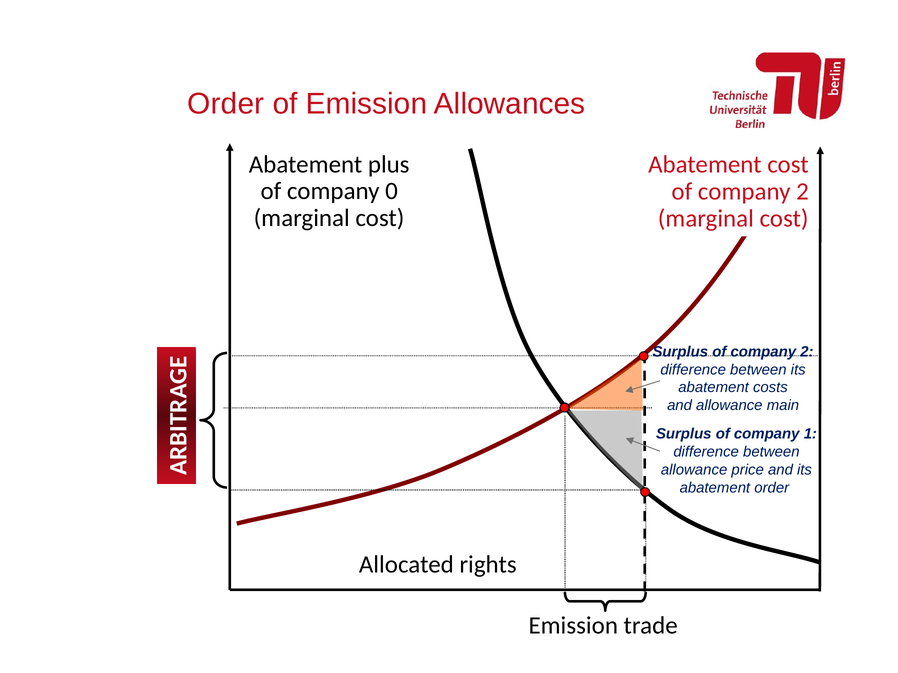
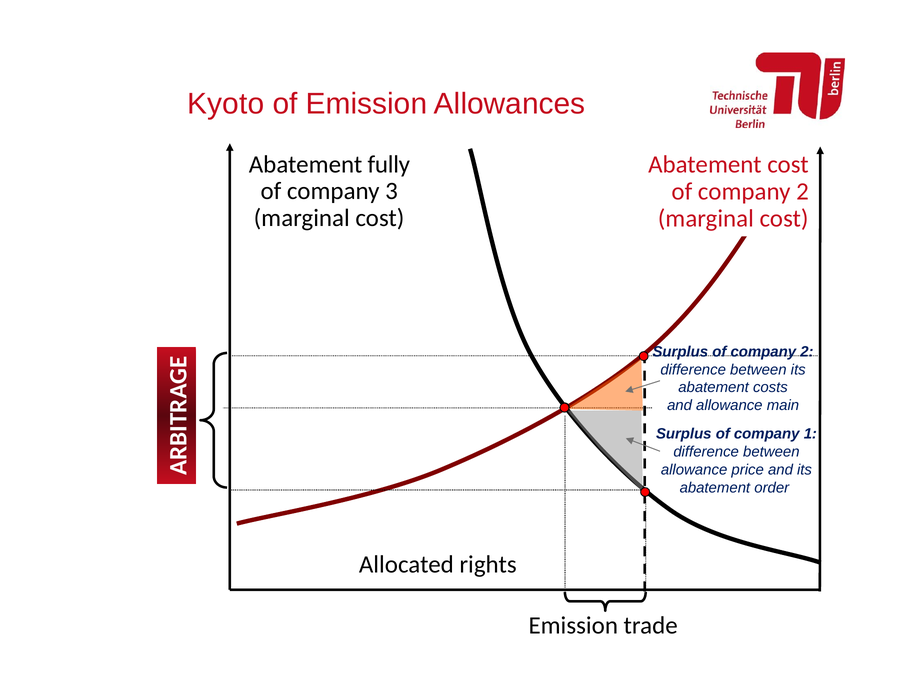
Order: Order -> Kyoto (226, 104)
plus: plus -> fully (389, 164)
0: 0 -> 3 (392, 191)
